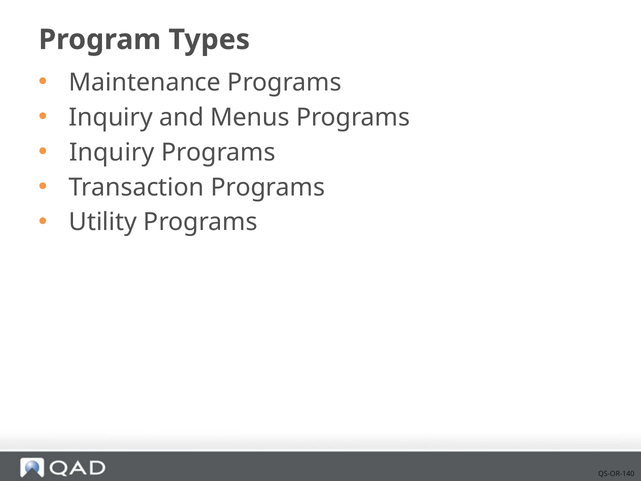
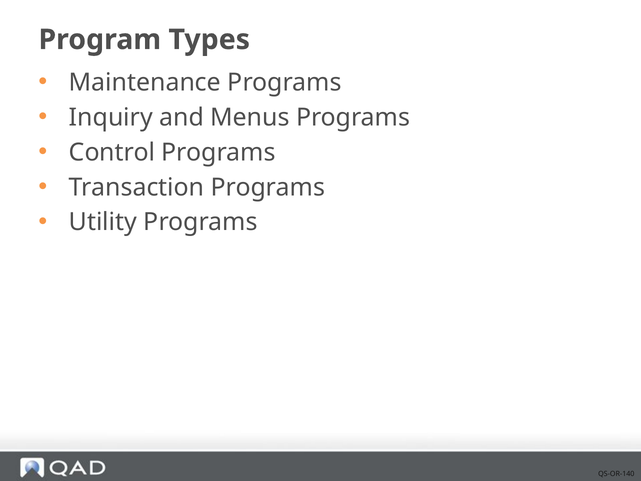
Inquiry: Inquiry -> Control (112, 152)
